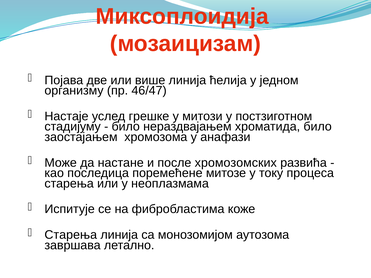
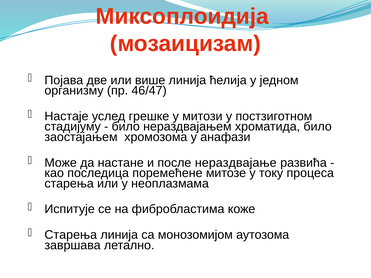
хромозомских: хромозомских -> нераздвајање (236, 163)
